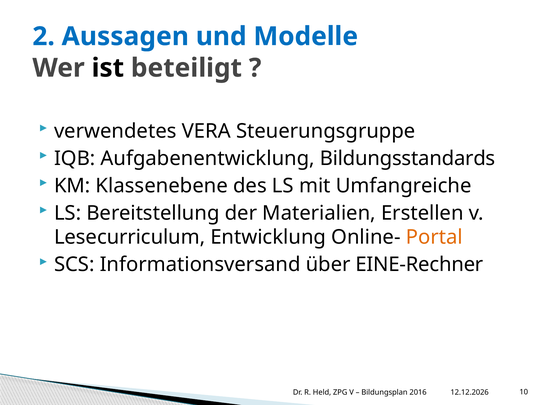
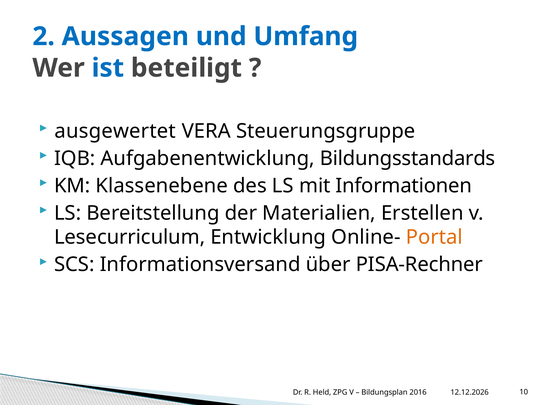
Modelle: Modelle -> Umfang (306, 37)
ist colour: black -> blue (108, 68)
verwendetes: verwendetes -> ausgewertet (115, 131)
Umfangreiche: Umfangreiche -> Informationen (404, 186)
EINE-Rechner: EINE-Rechner -> PISA-Rechner (419, 265)
